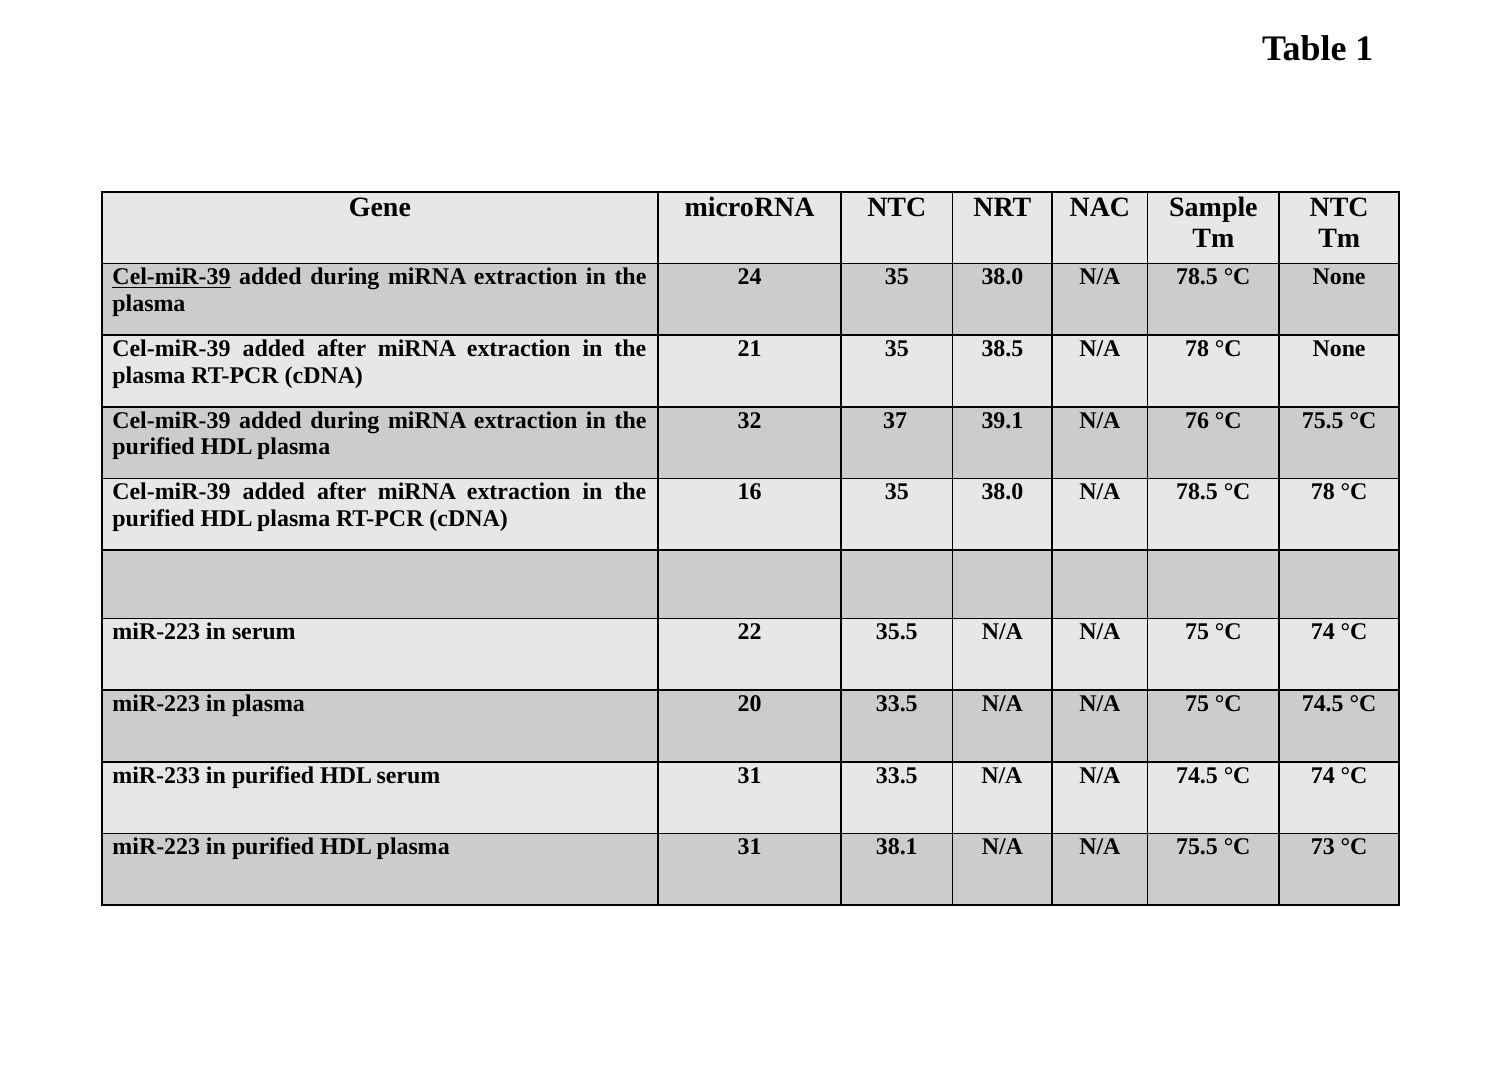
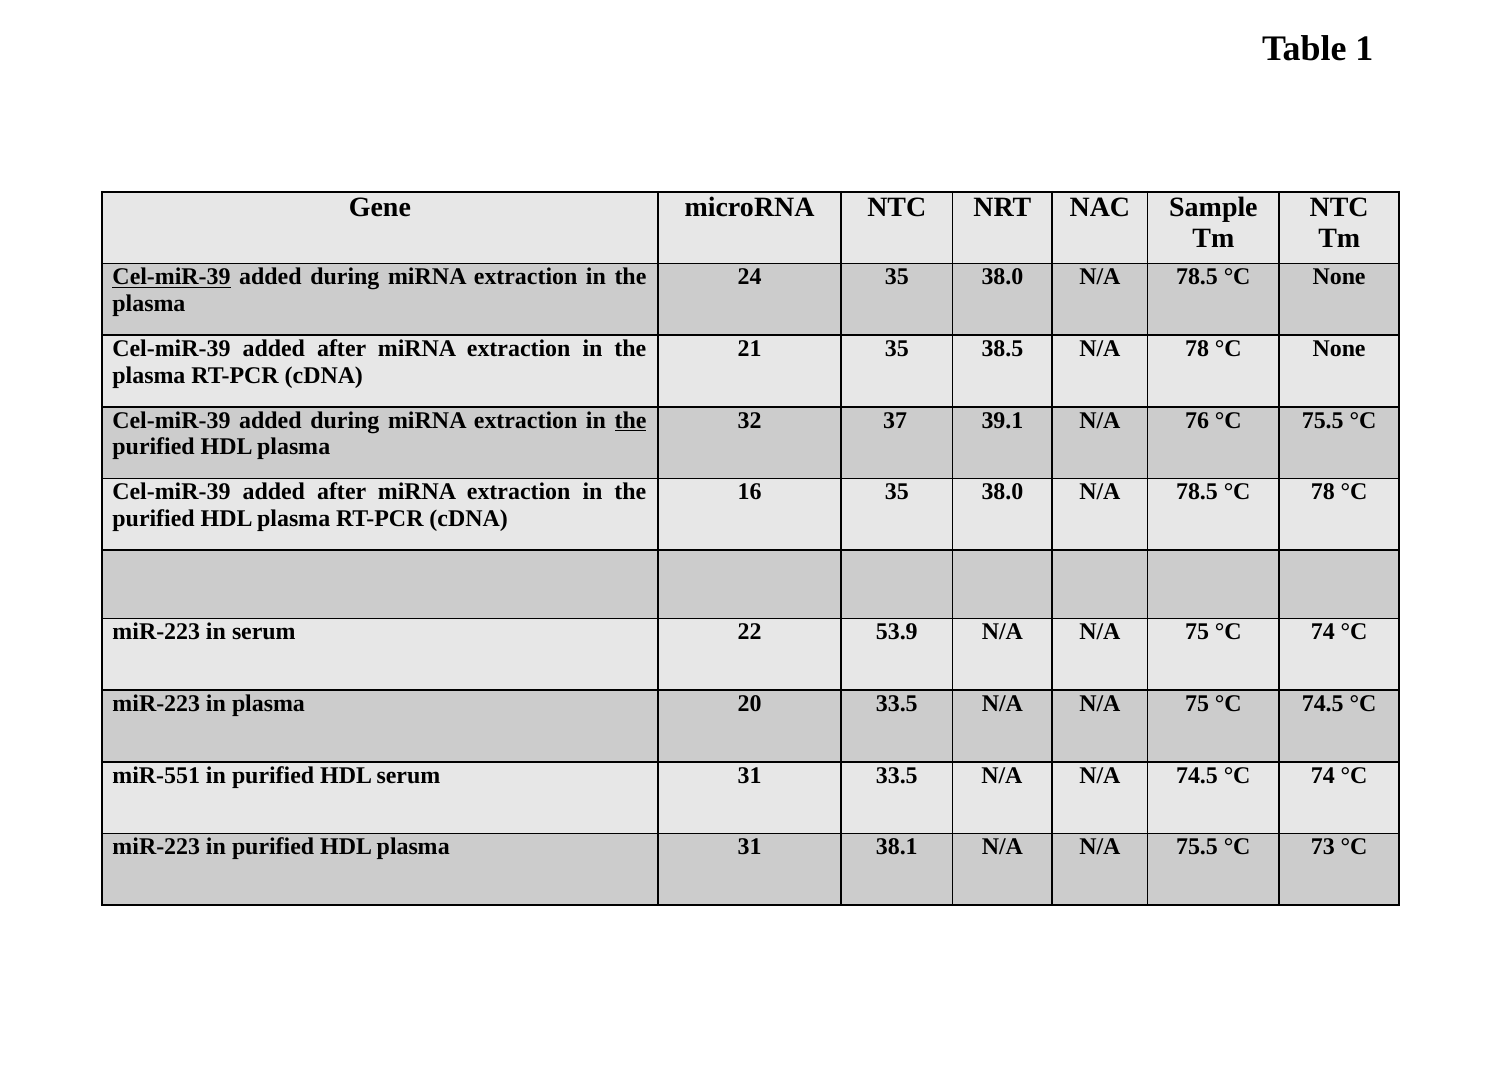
the underline: none -> present (631, 420)
35.5: 35.5 -> 53.9 (897, 632)
miR-233: miR-233 -> miR-551 (156, 775)
